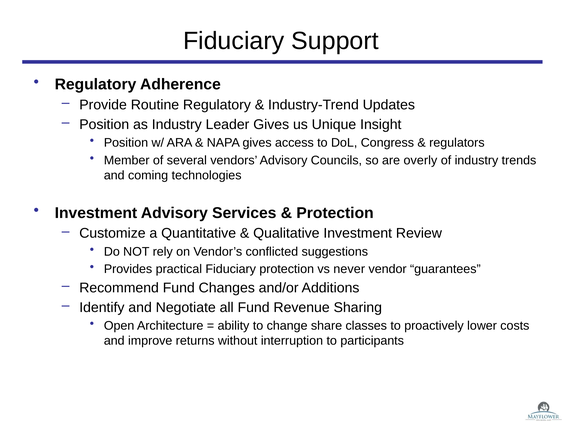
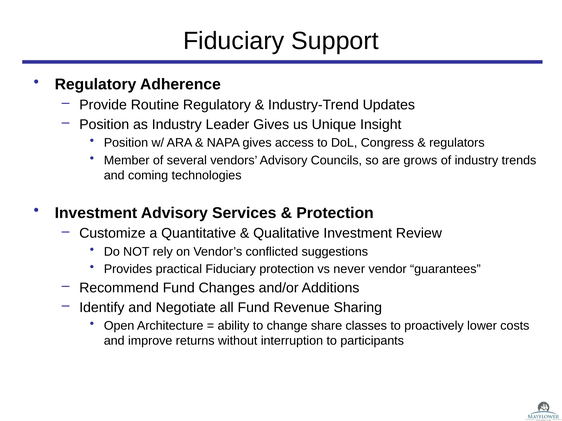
overly: overly -> grows (420, 161)
